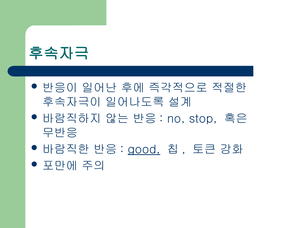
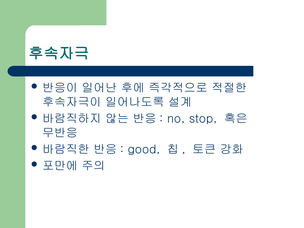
good underline: present -> none (144, 149)
